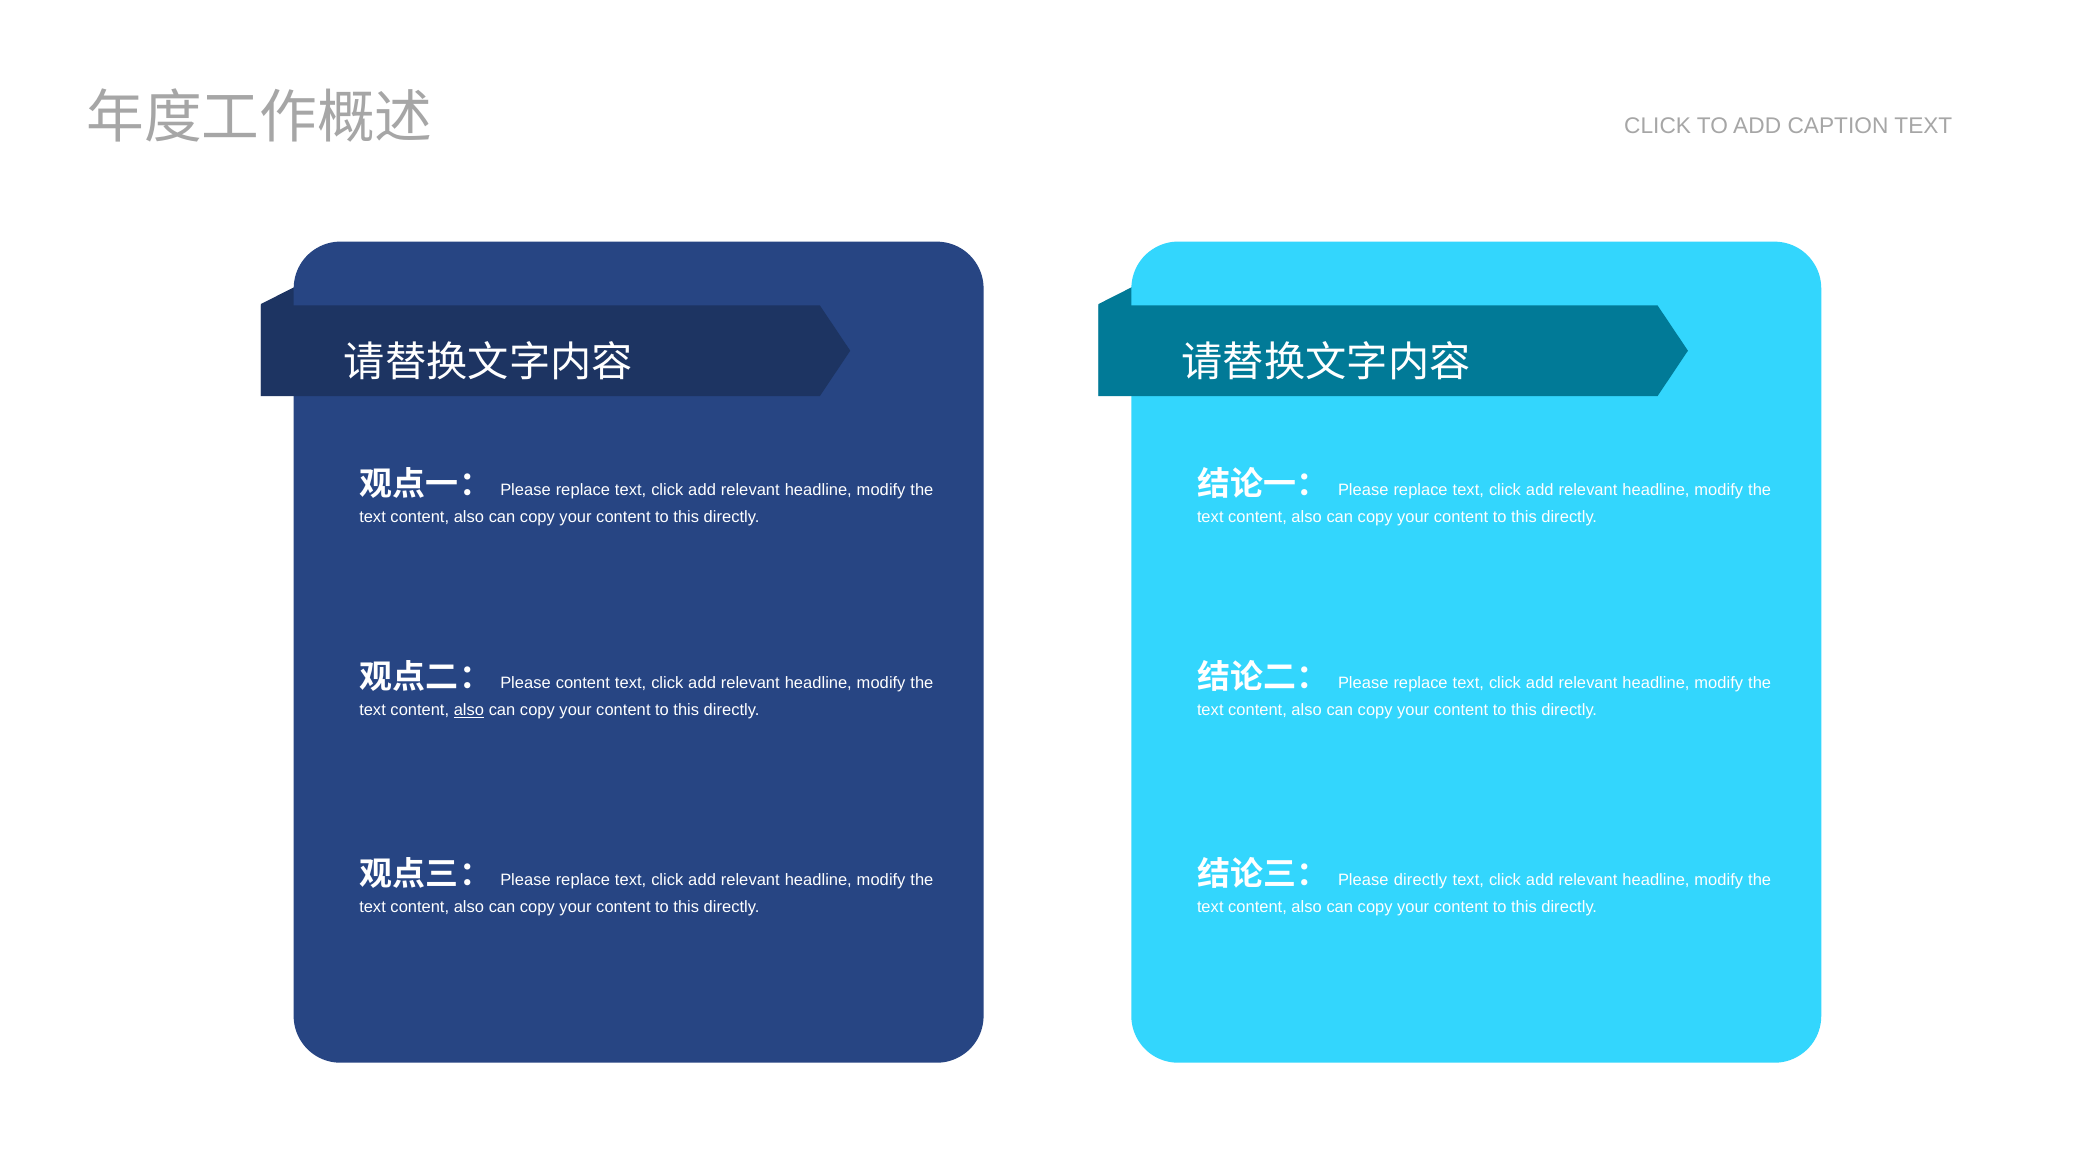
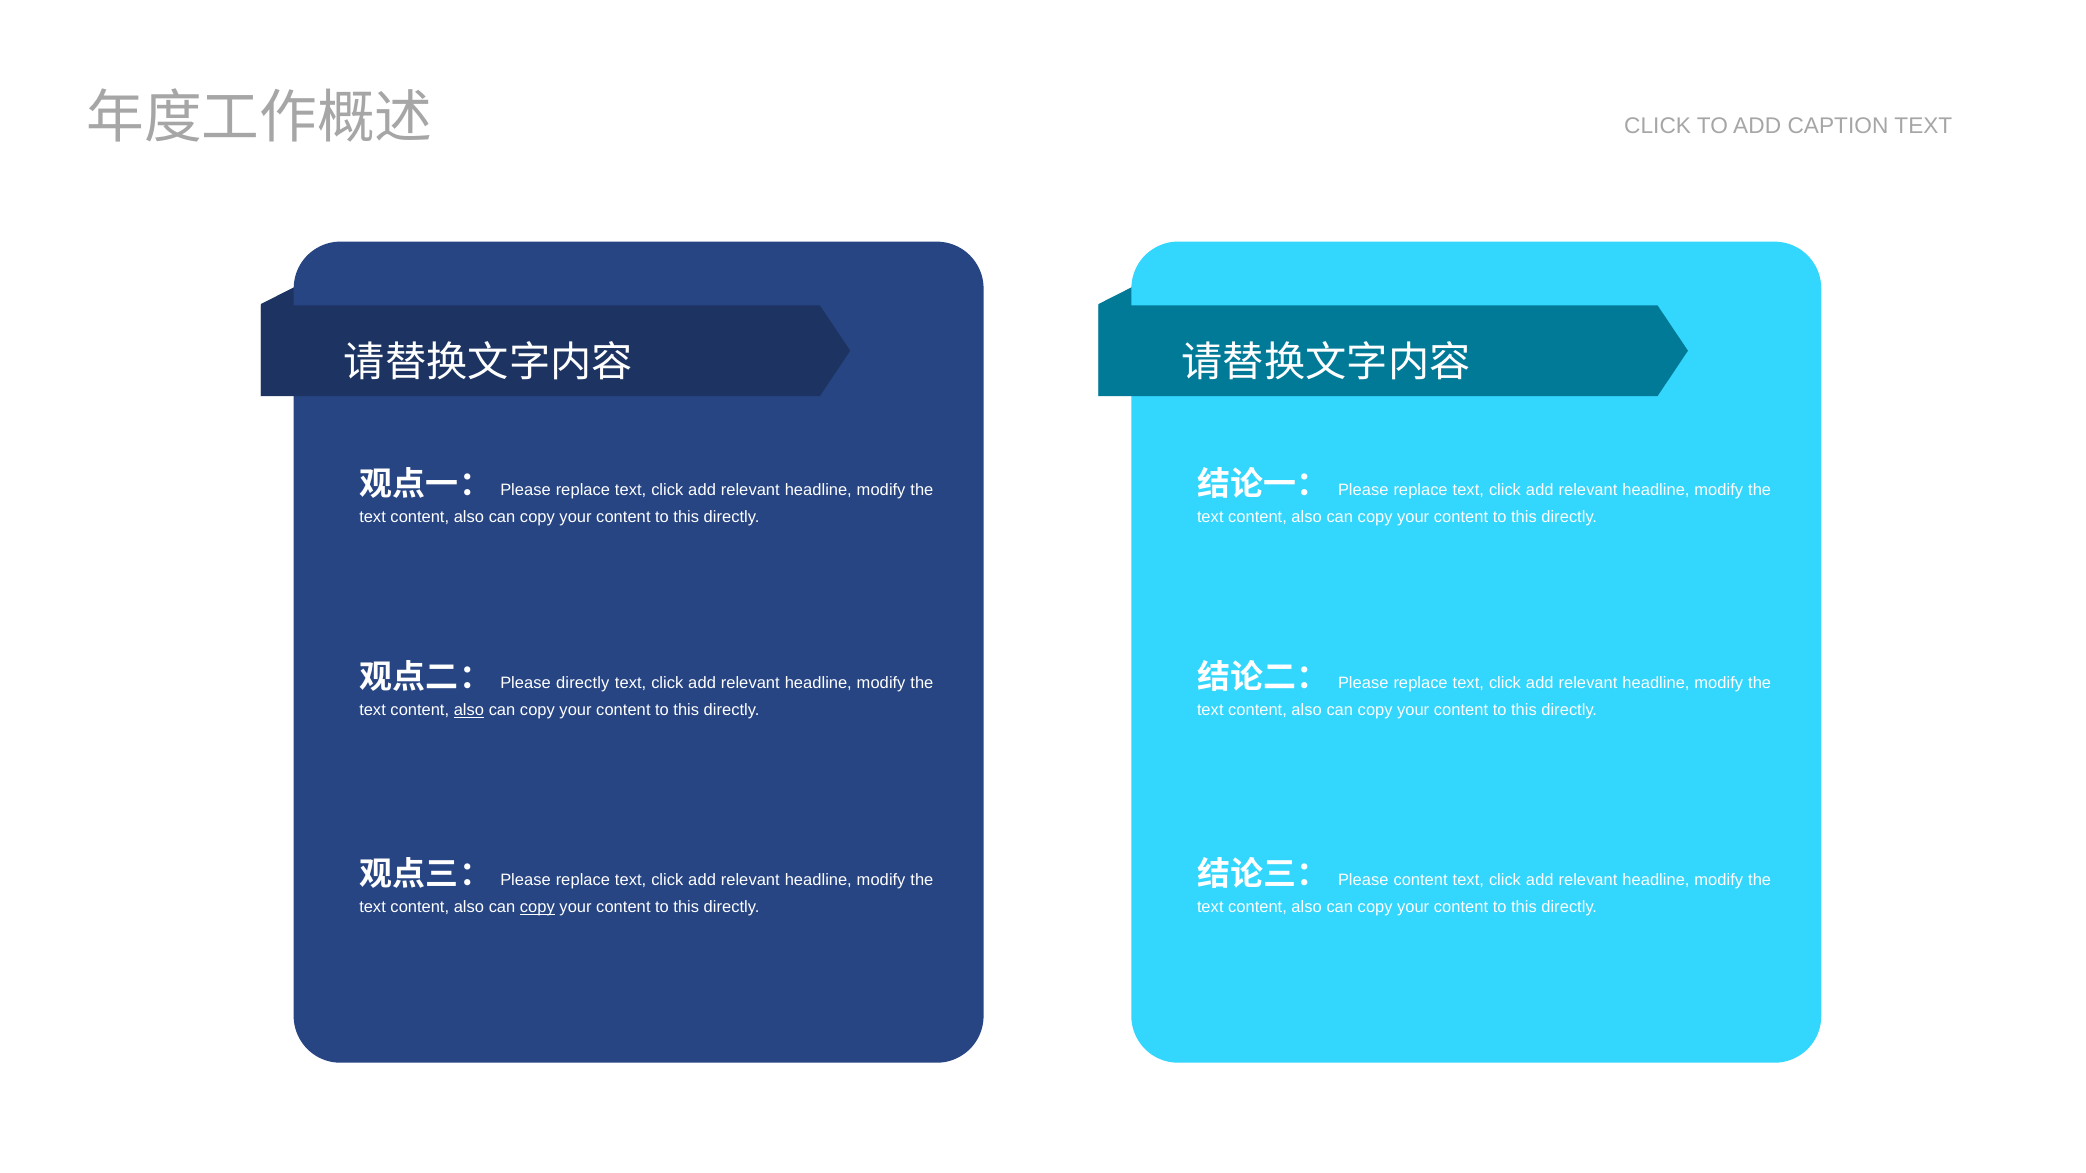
content: content -> directly (583, 683)
directly: directly -> content (1421, 881)
copy underline: none -> present (537, 908)
